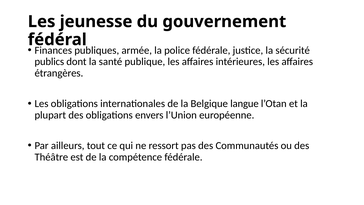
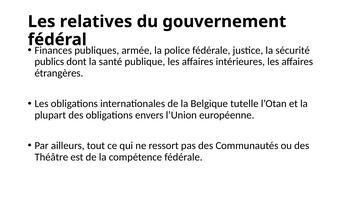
jeunesse: jeunesse -> relatives (96, 22)
langue: langue -> tutelle (244, 104)
